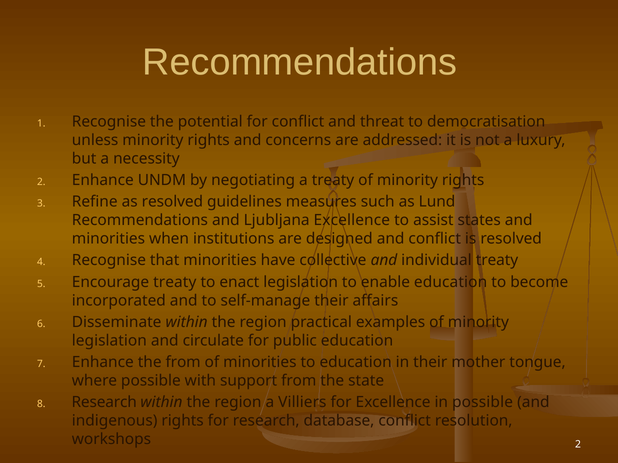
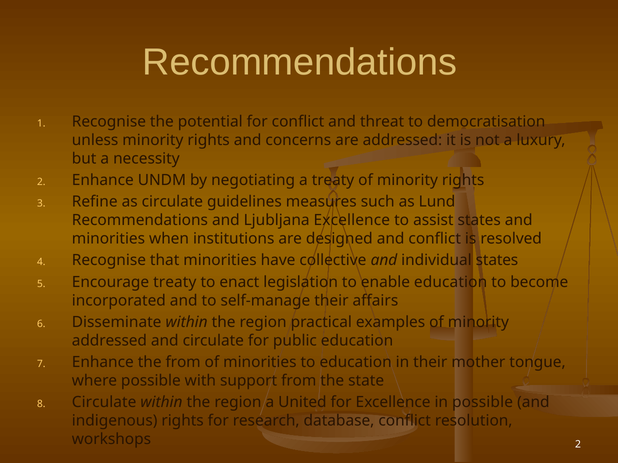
as resolved: resolved -> circulate (172, 202)
individual treaty: treaty -> states (497, 261)
legislation: legislation -> addressed (109, 341)
Research: Research -> Circulate (104, 403)
Villiers: Villiers -> United (302, 403)
